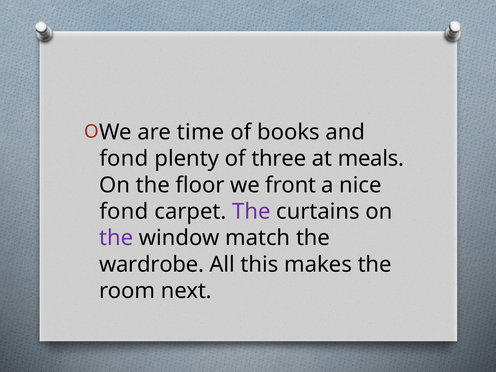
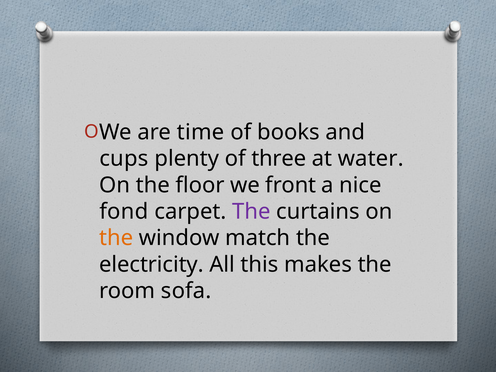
fond: fond -> cups (124, 159)
meals: meals -> water (371, 159)
the colour: purple -> orange (116, 238)
wardrobe: wardrobe -> electricity (151, 265)
next: next -> sofa (186, 291)
